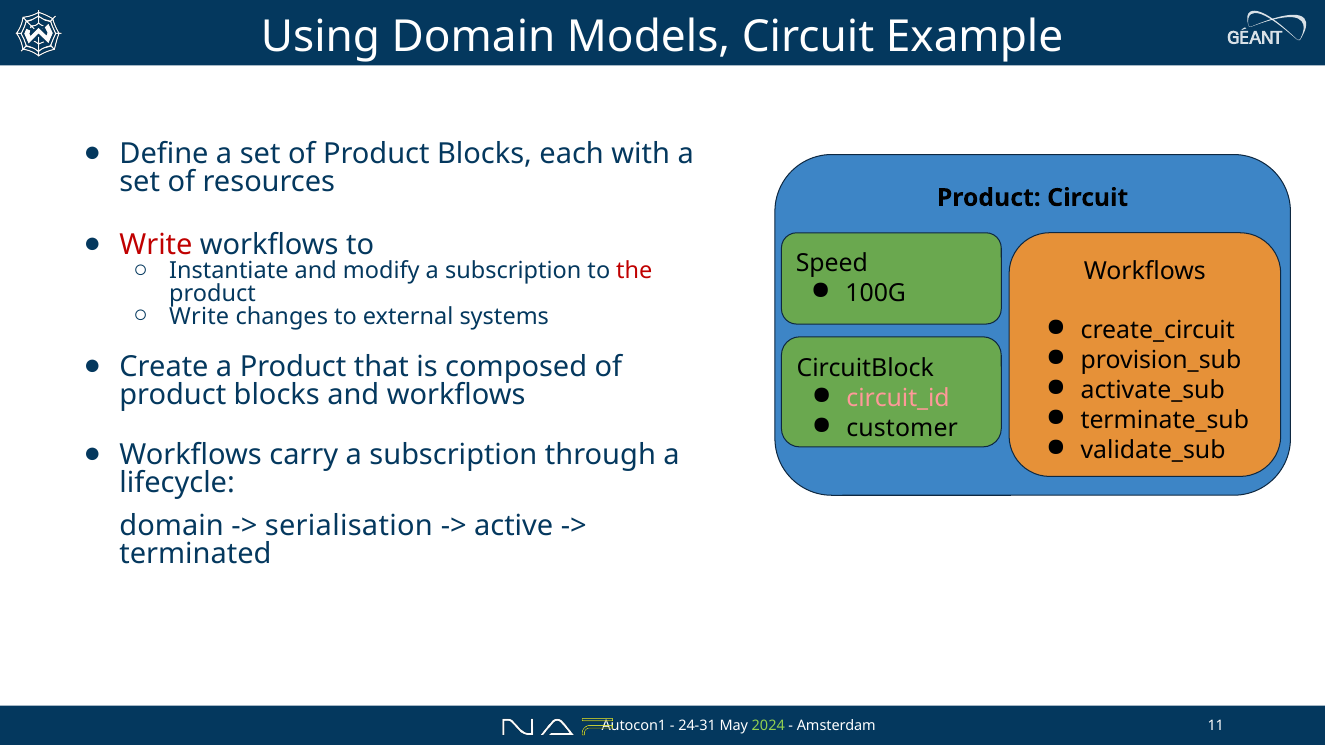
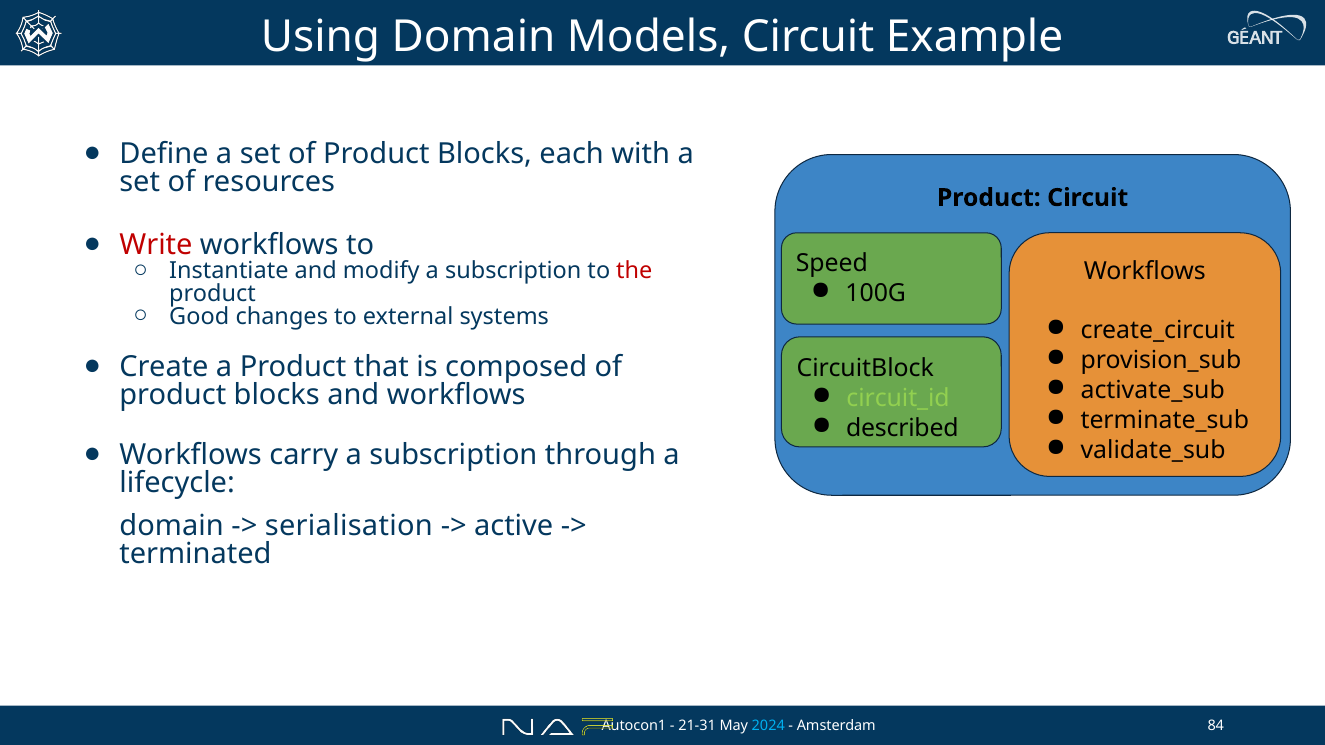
Write: Write -> Good (199, 317)
circuit_id colour: pink -> light green (898, 399)
customer: customer -> described (902, 428)
24-31: 24-31 -> 21-31 (697, 726)
2024 colour: light green -> light blue (768, 726)
11: 11 -> 84 (1216, 726)
